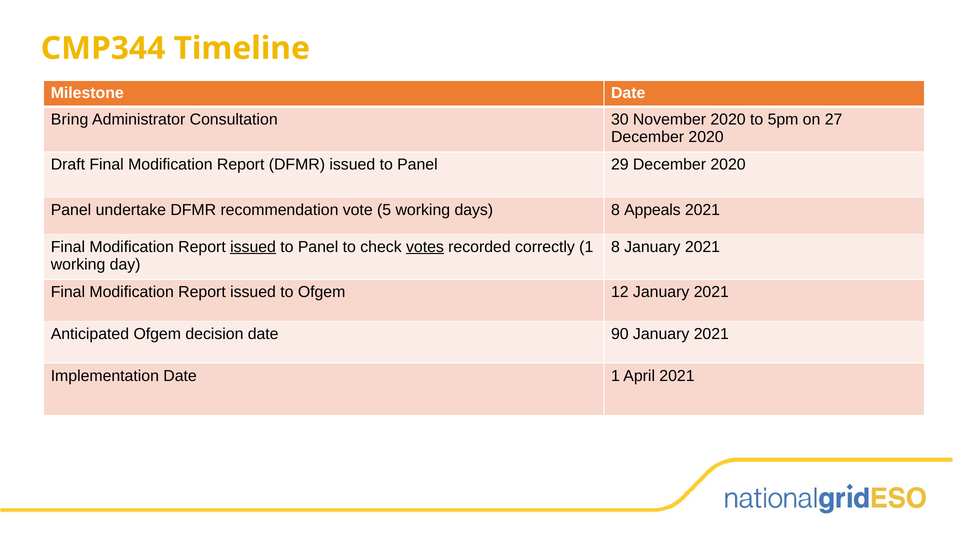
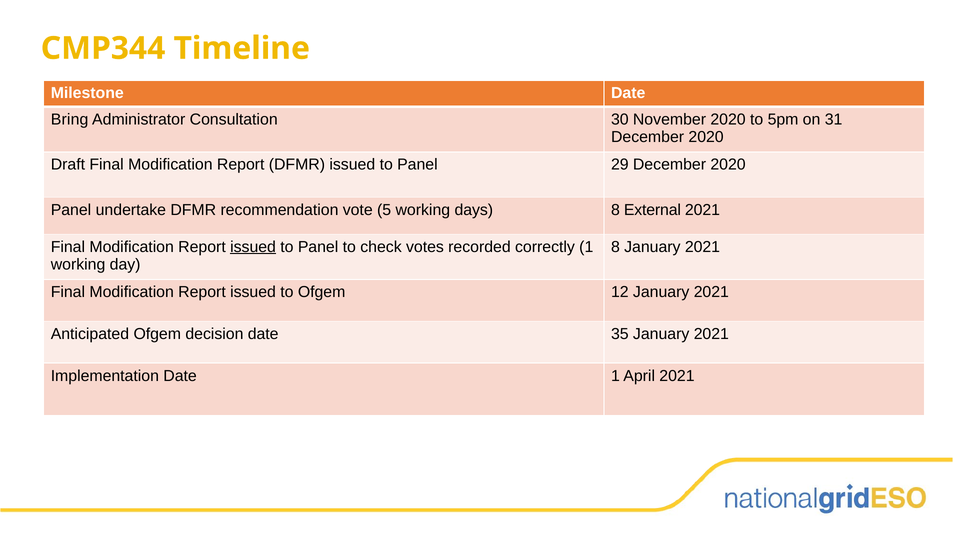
27: 27 -> 31 (834, 119)
Appeals: Appeals -> External (652, 210)
votes underline: present -> none (425, 247)
90: 90 -> 35 (620, 334)
